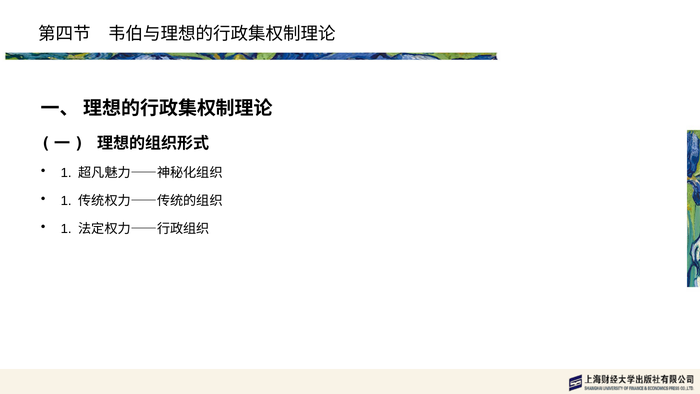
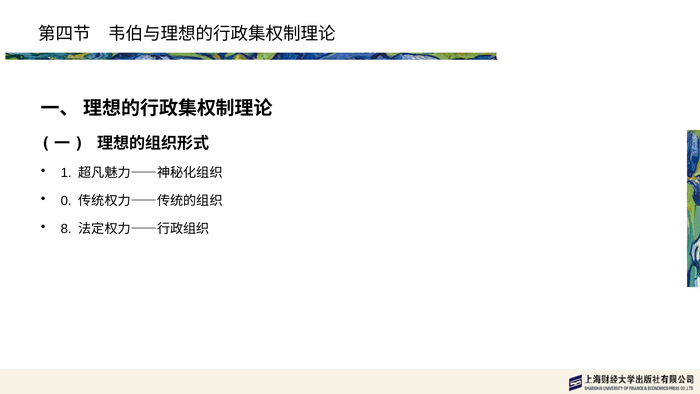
1: 1 -> 0 (66, 201)
1: 1 -> 8 (66, 229)
